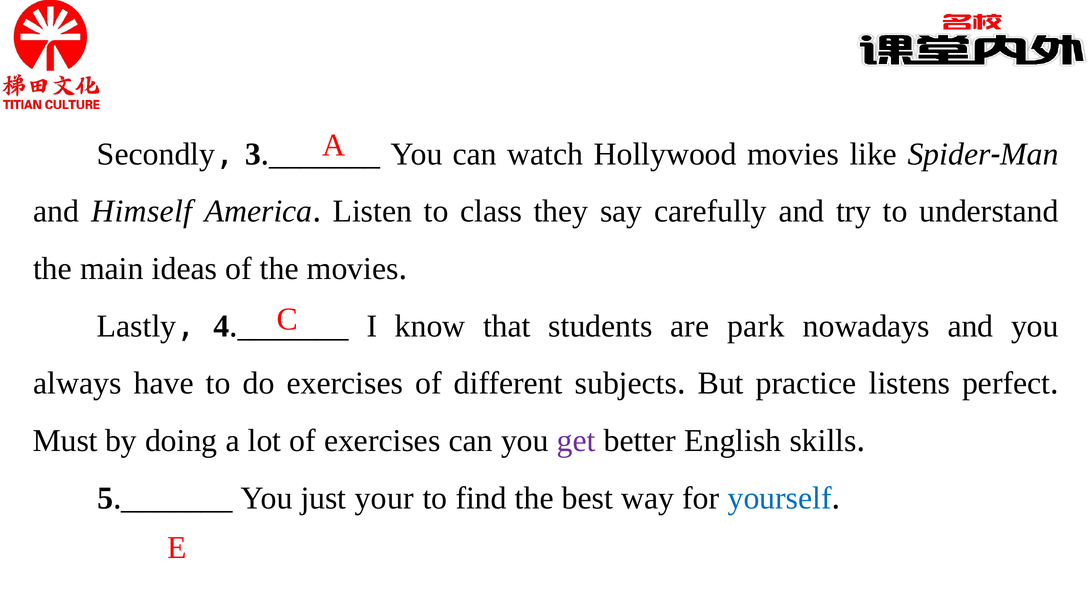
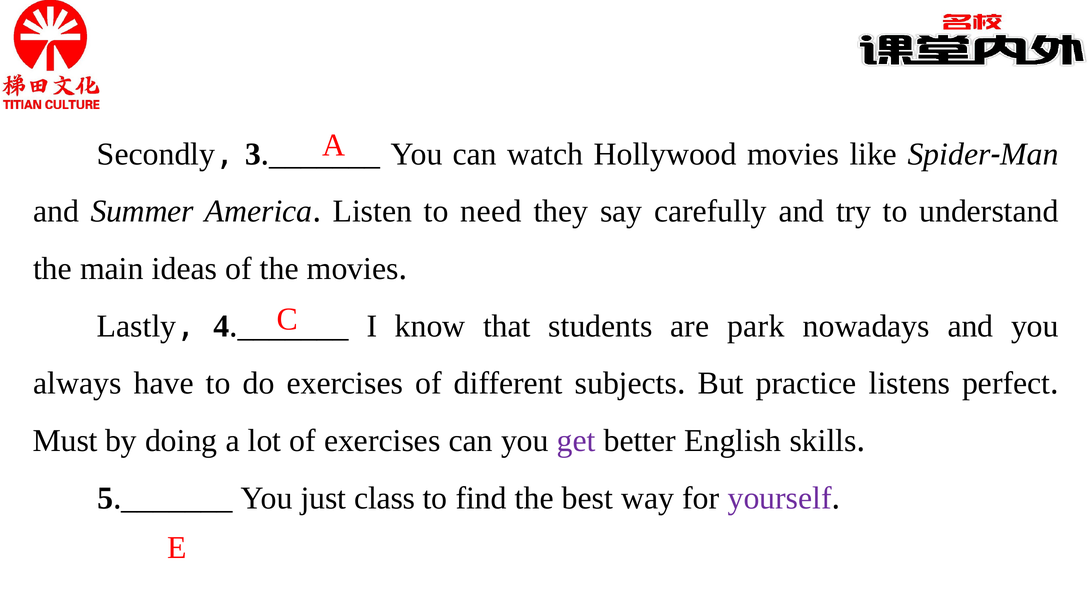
Himself: Himself -> Summer (142, 211)
class: class -> need (491, 211)
your: your -> class (385, 498)
yourself colour: blue -> purple (780, 498)
